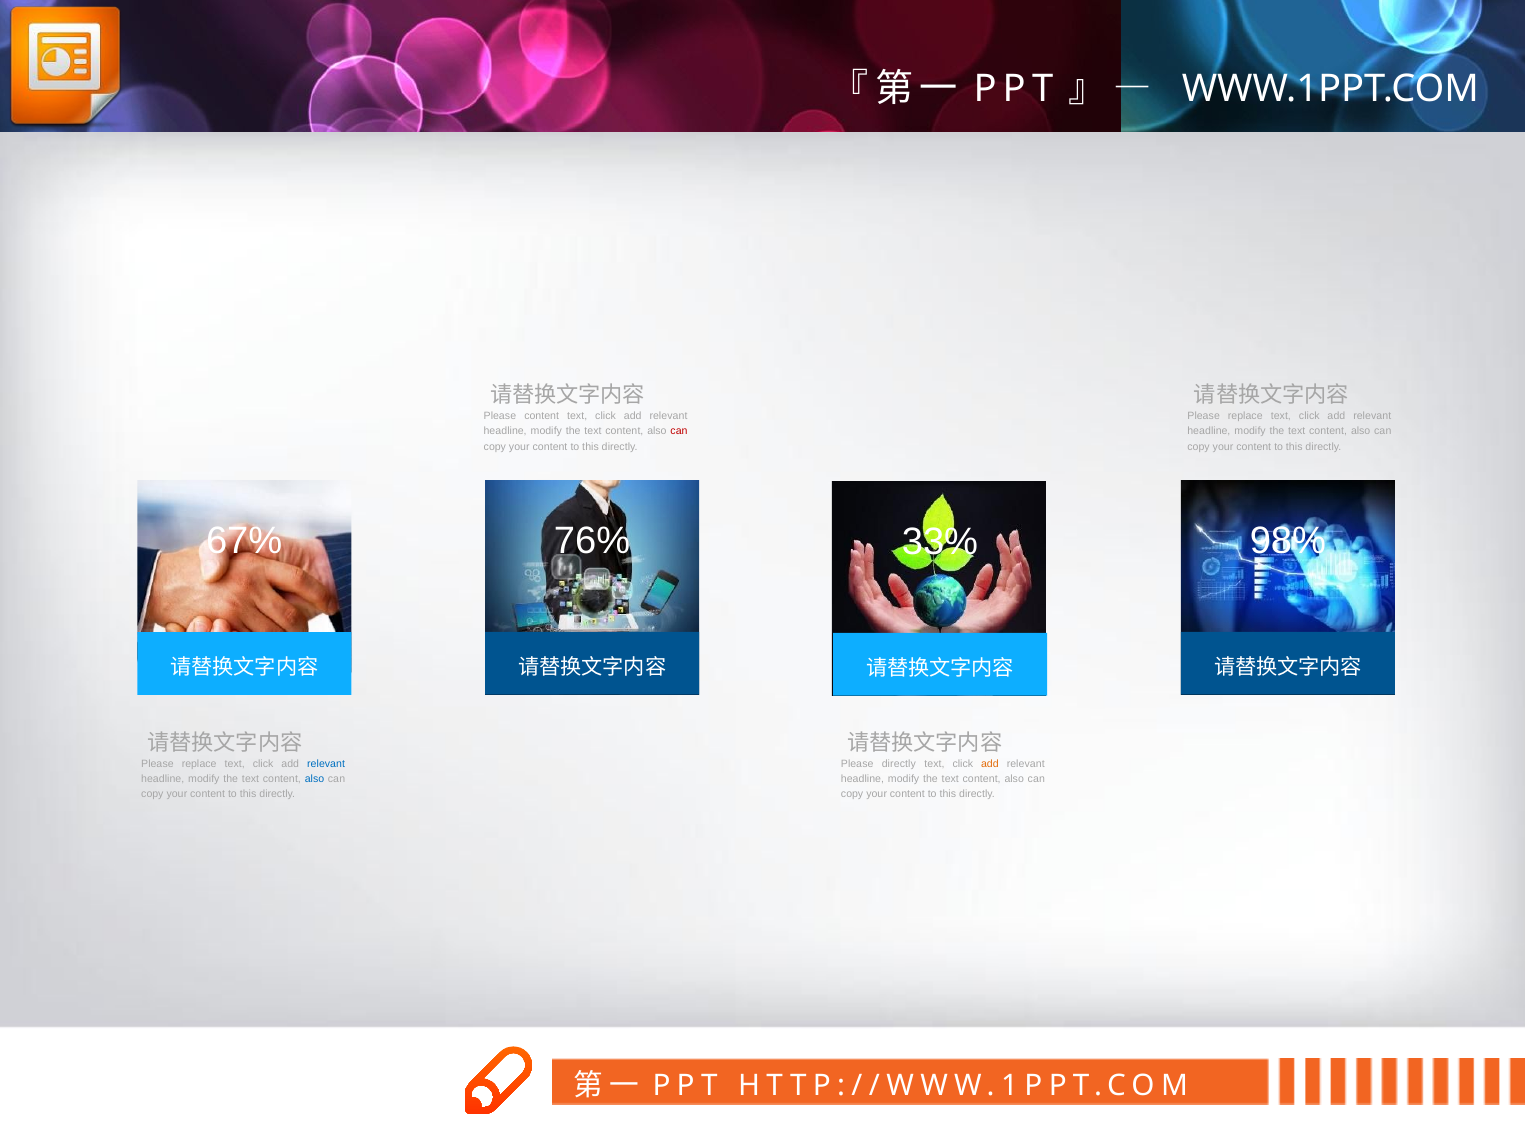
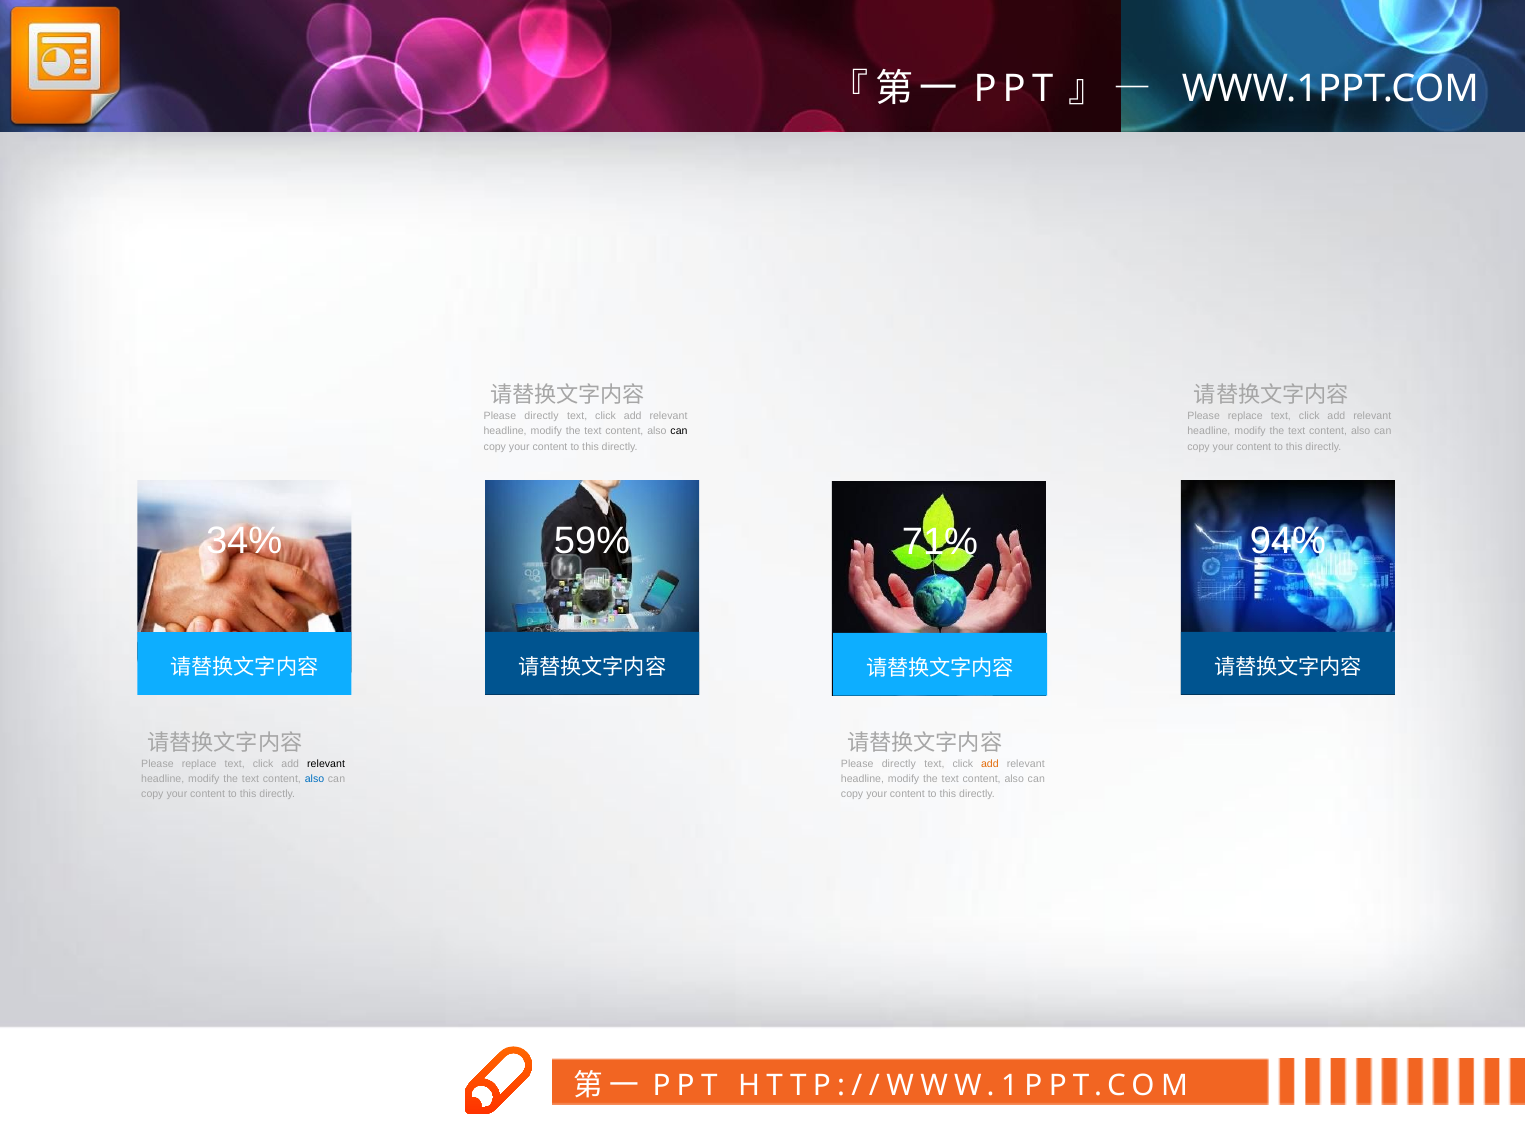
content: content -> directly (542, 416)
can colour: red -> black (679, 431)
76%: 76% -> 59% (592, 541)
98%: 98% -> 94% (1288, 541)
67%: 67% -> 34% (244, 541)
33%: 33% -> 71% (940, 542)
relevant colour: blue -> black (326, 764)
